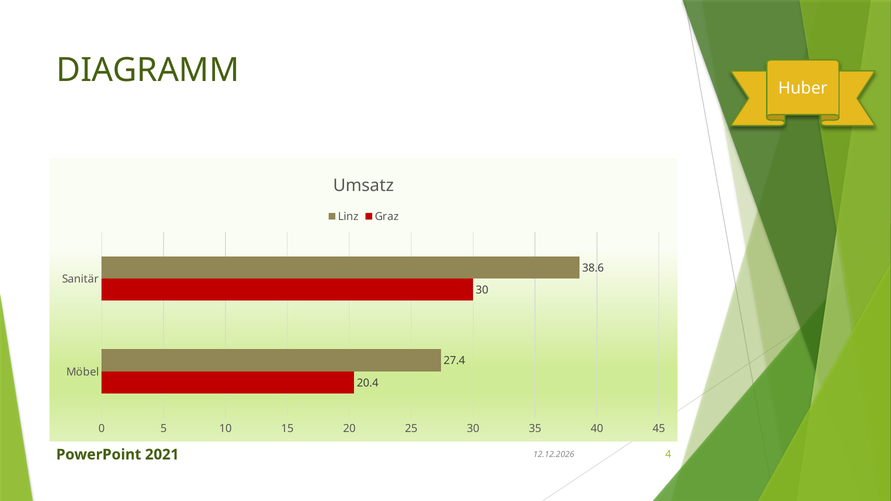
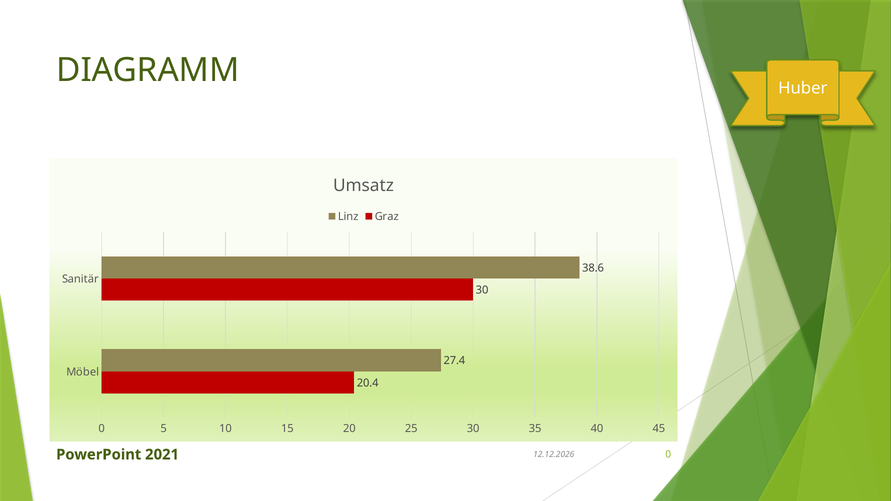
2021 4: 4 -> 0 (668, 455)
